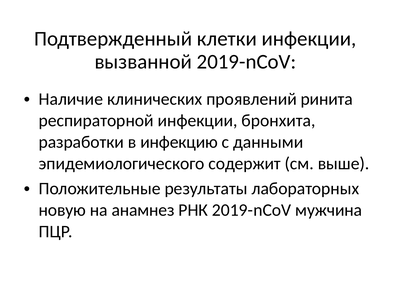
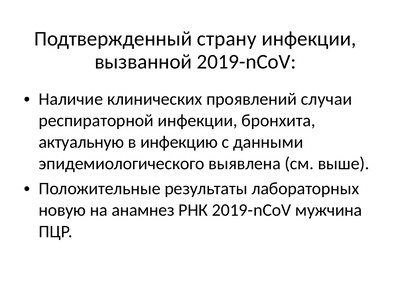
клетки: клетки -> страну (227, 39)
ринита: ринита -> случаи (327, 99)
разработки: разработки -> актуальную (81, 142)
содержит: содержит -> выявлена (245, 164)
